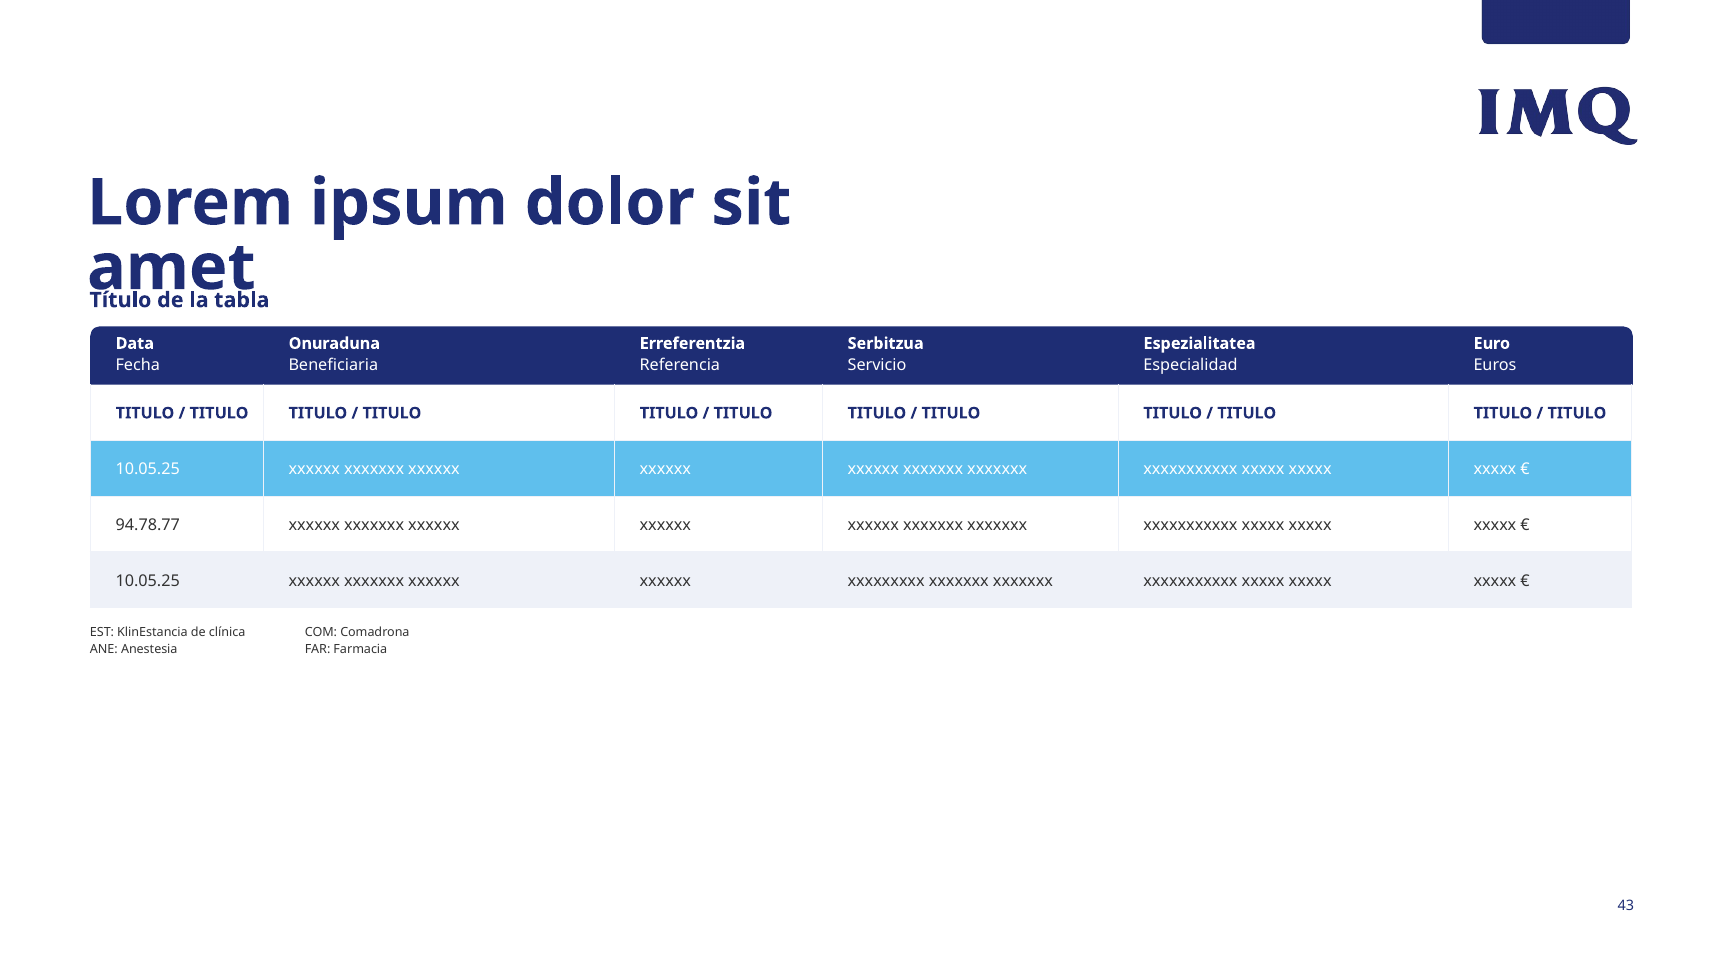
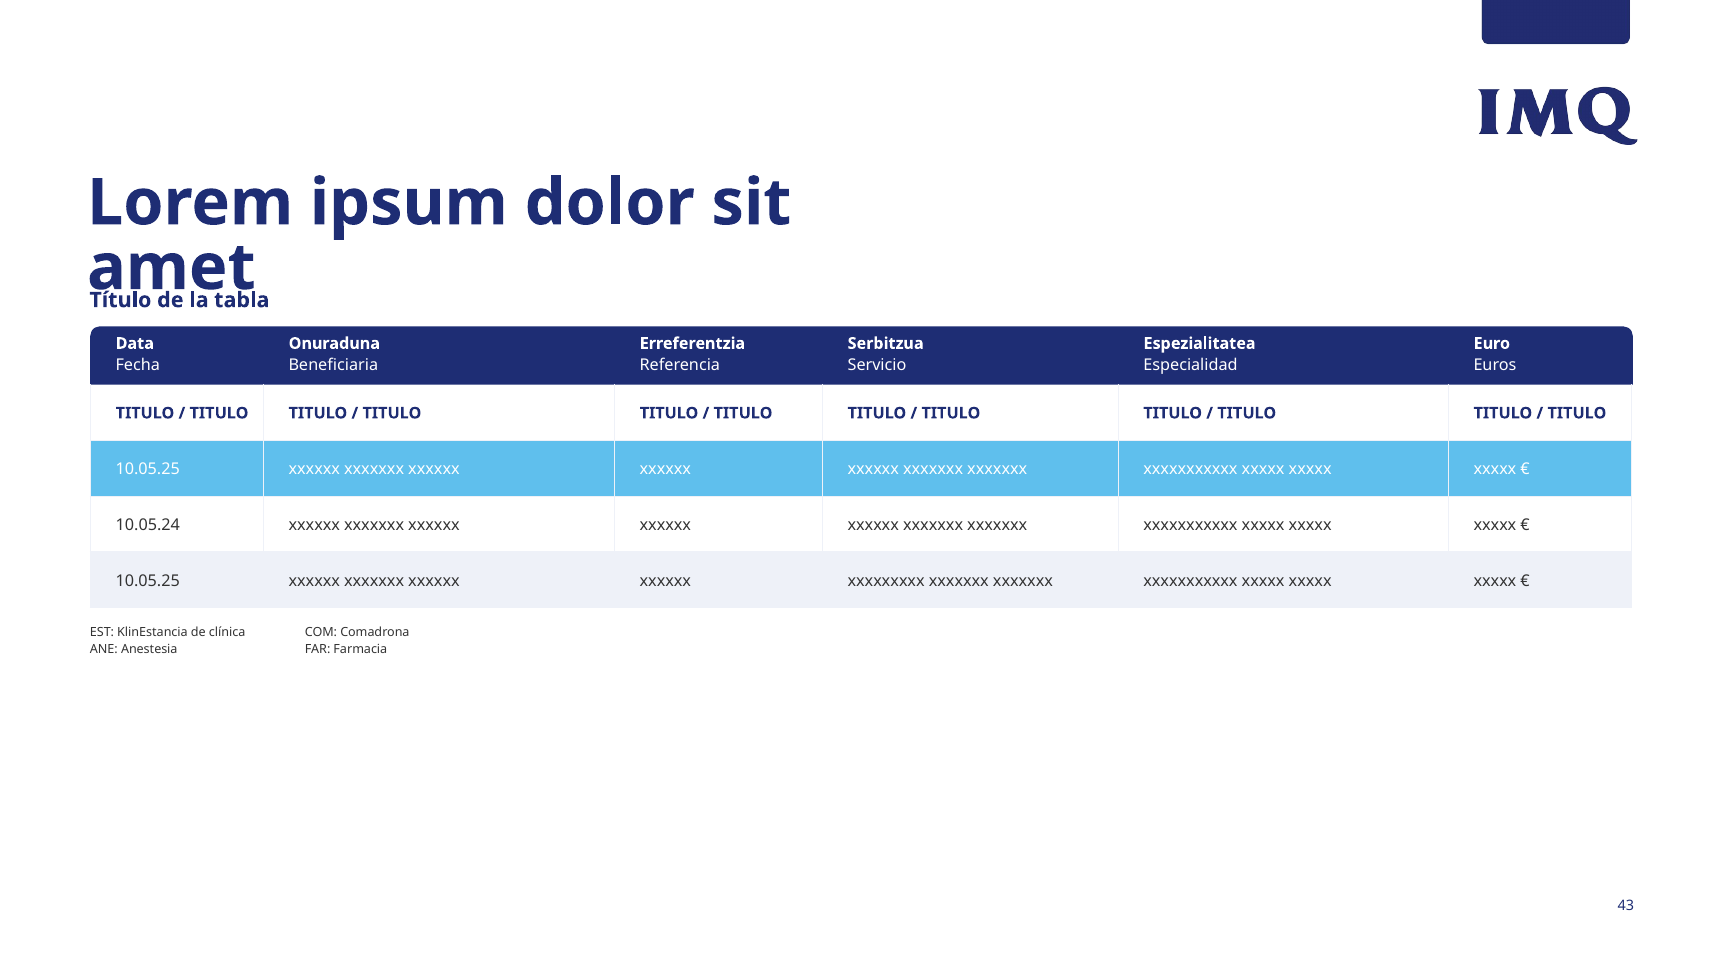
94.78.77: 94.78.77 -> 10.05.24 (148, 525)
